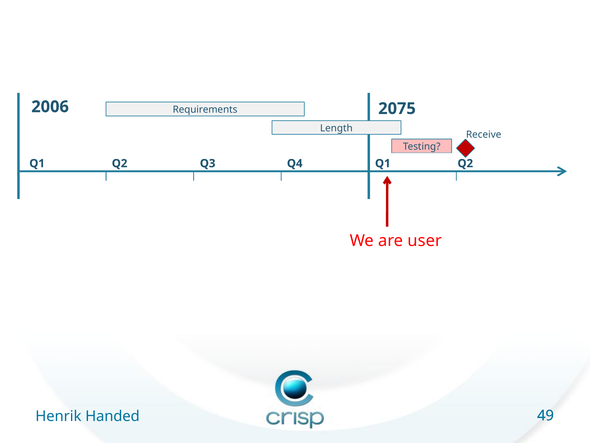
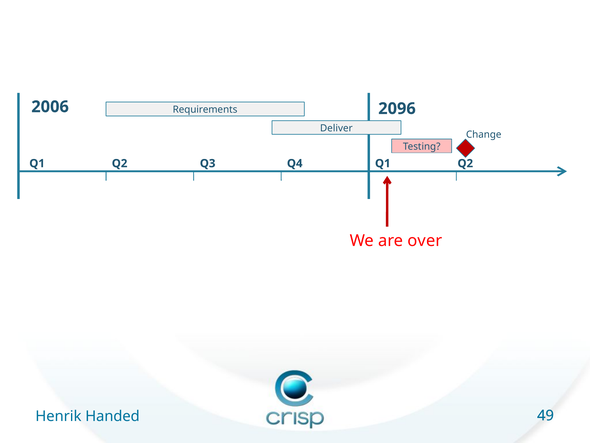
2075: 2075 -> 2096 (397, 108)
Length: Length -> Deliver (336, 128)
Receive: Receive -> Change (484, 134)
user: user -> over (425, 240)
